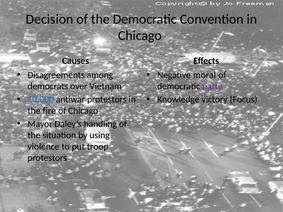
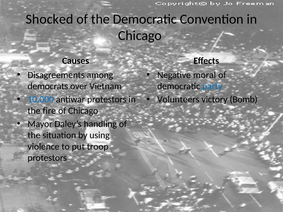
Decision: Decision -> Shocked (49, 19)
party colour: purple -> blue (212, 86)
Knowledge: Knowledge -> Volunteers (178, 100)
Focus: Focus -> Bomb (244, 100)
